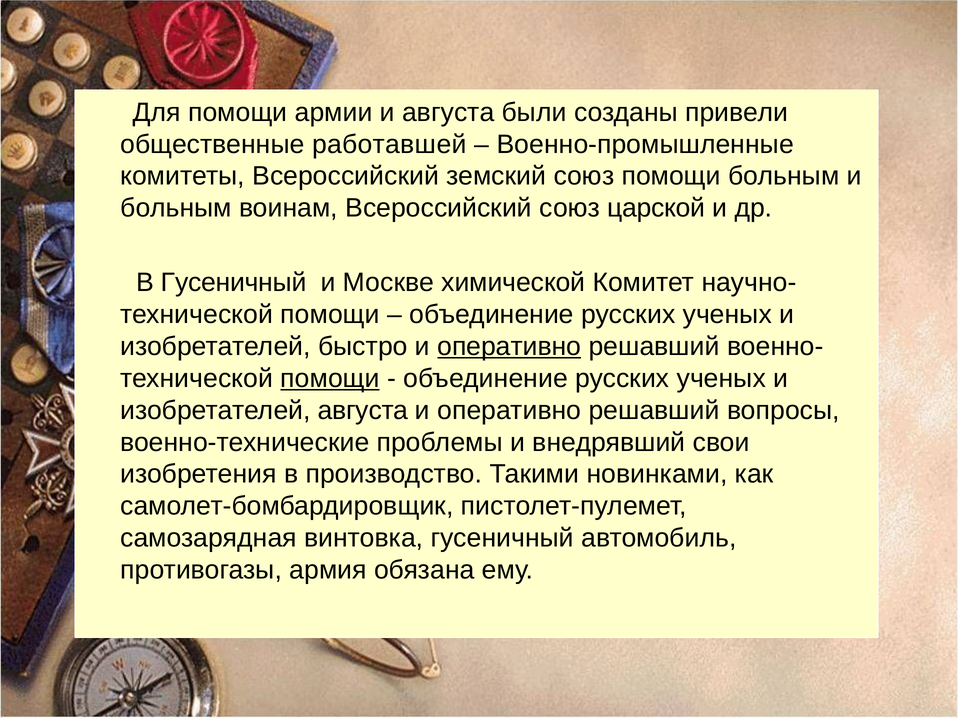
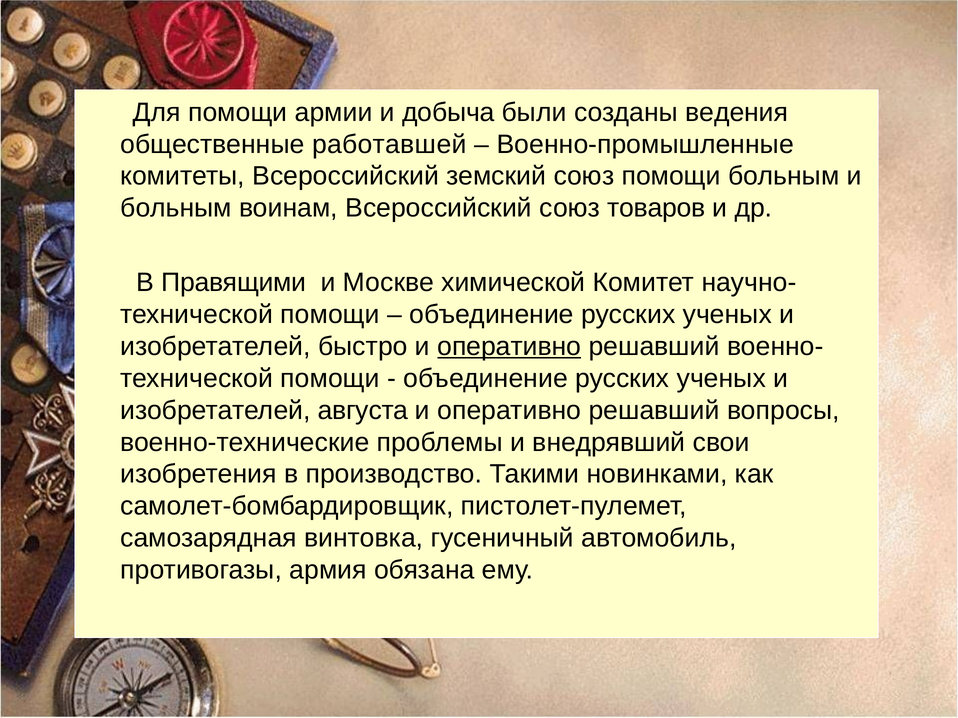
и августа: августа -> добыча (448, 112)
привели: привели -> ведения (737, 112)
царской: царской -> товаров (656, 208)
В Гусеничный: Гусеничный -> Правящими (234, 283)
помощи underline: present -> none (330, 379)
